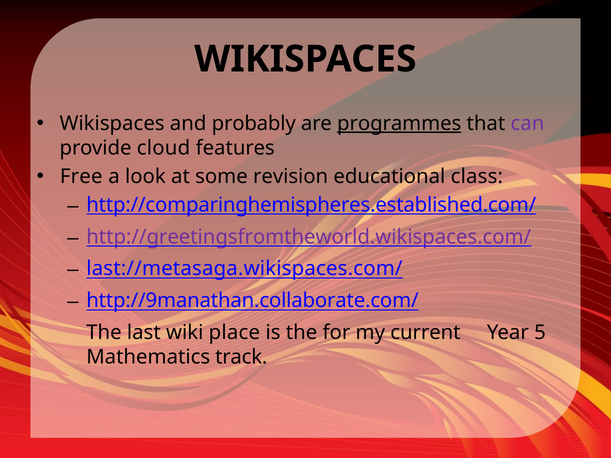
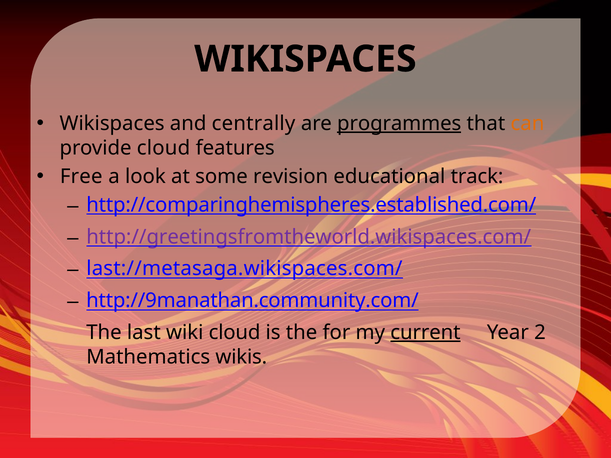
probably: probably -> centrally (254, 124)
can colour: purple -> orange (527, 124)
class: class -> track (477, 177)
http://9manathan.collaborate.com/: http://9manathan.collaborate.com/ -> http://9manathan.community.com/ (252, 301)
wiki place: place -> cloud (235, 333)
current underline: none -> present (425, 333)
5: 5 -> 2 (540, 333)
track: track -> wikis (241, 357)
